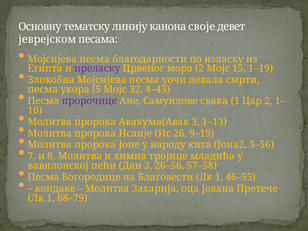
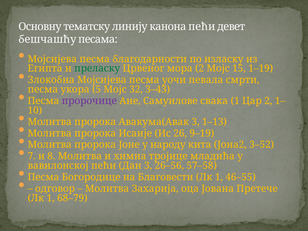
канона своје: своје -> пећи (202, 27)
јеврејском: јеврејском -> бешчашћу (47, 39)
преласку colour: purple -> green (97, 68)
4–43: 4–43 -> 3–43 (158, 89)
3–56: 3–56 -> 3–52 (262, 145)
кондаке: кондаке -> одговор (55, 189)
